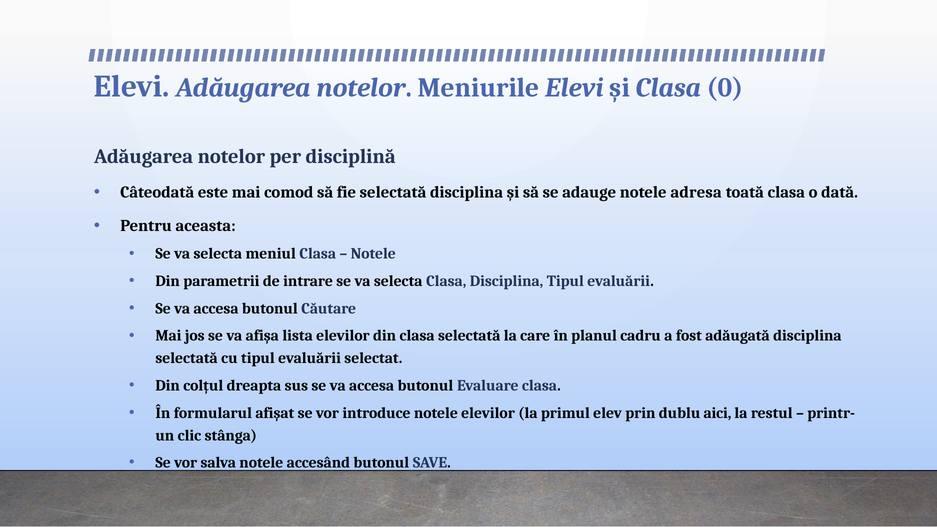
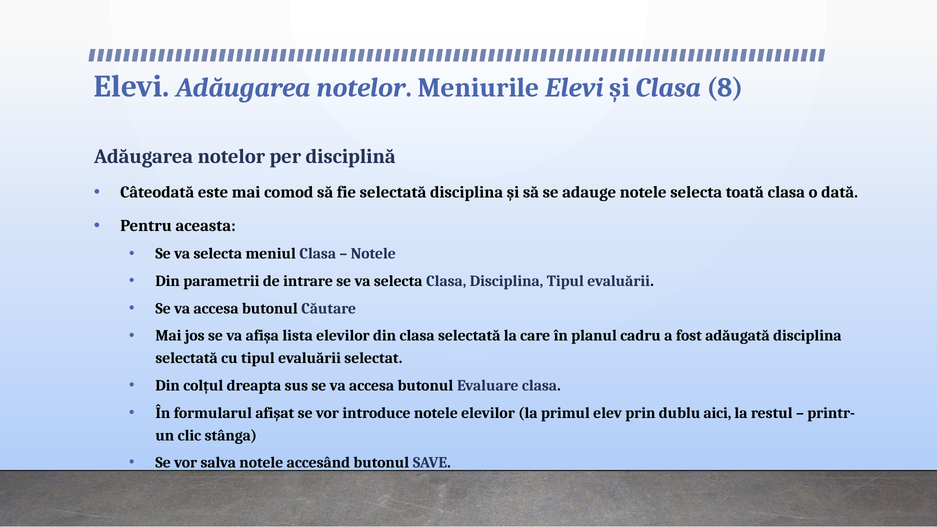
0: 0 -> 8 (725, 88)
notele adresa: adresa -> selecta (696, 192)
